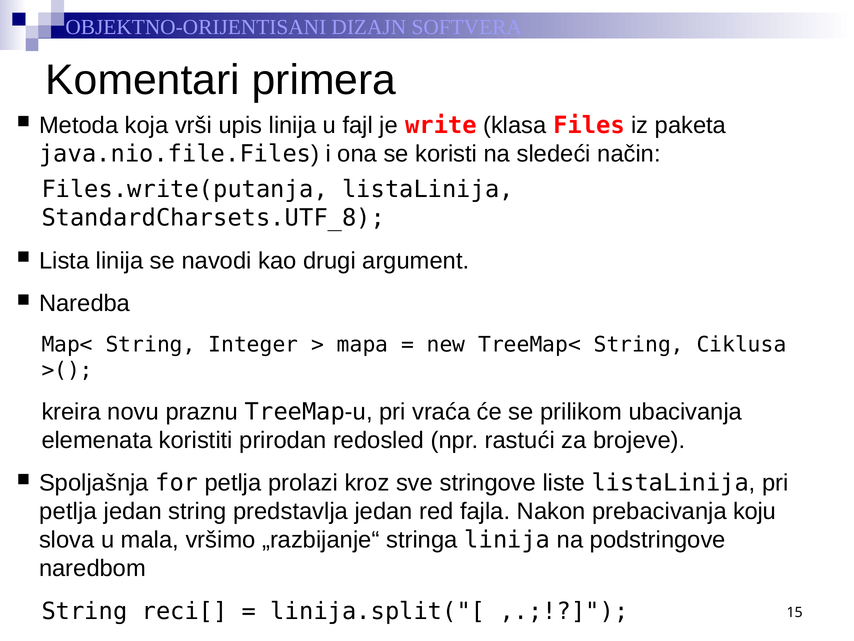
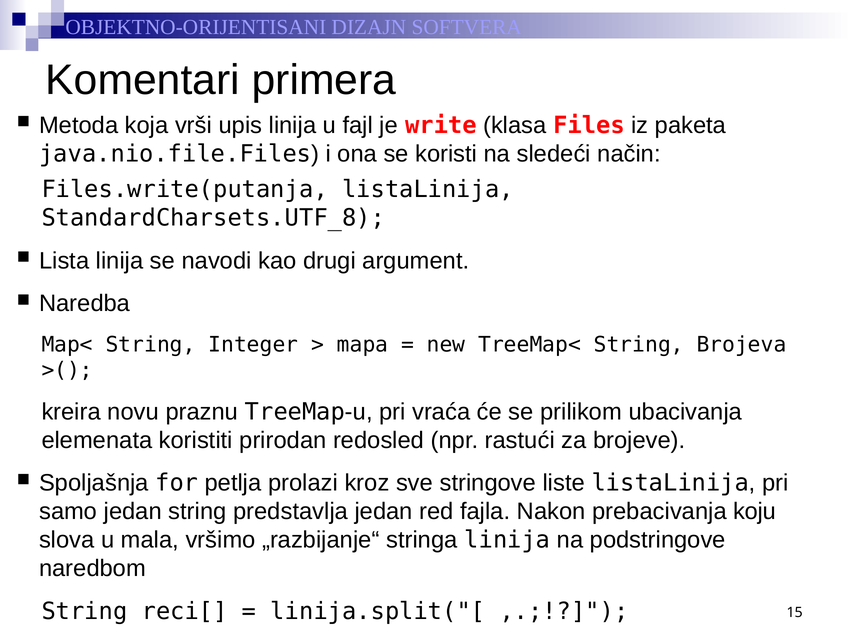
Ciklusa: Ciklusa -> Brojeva (742, 344)
petlja: petlja -> samo (68, 511)
